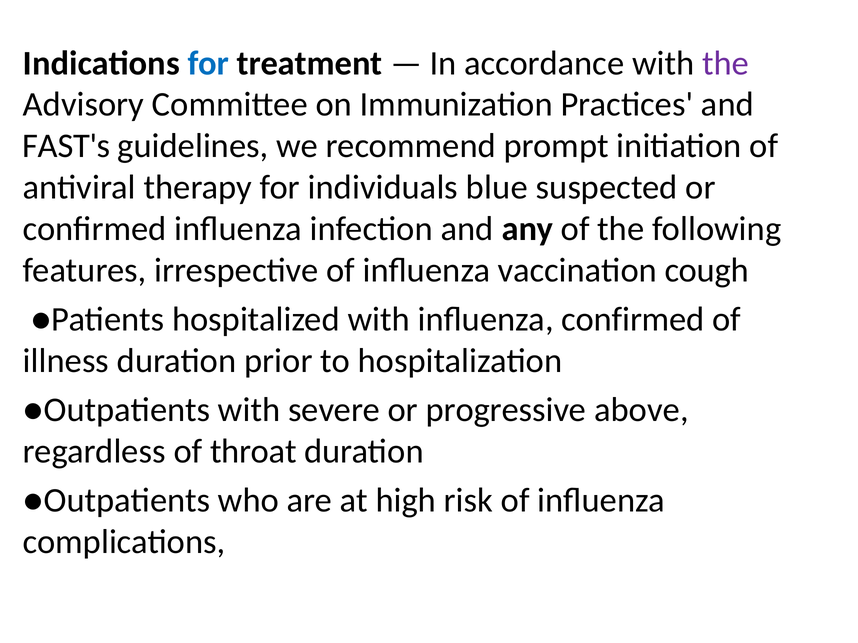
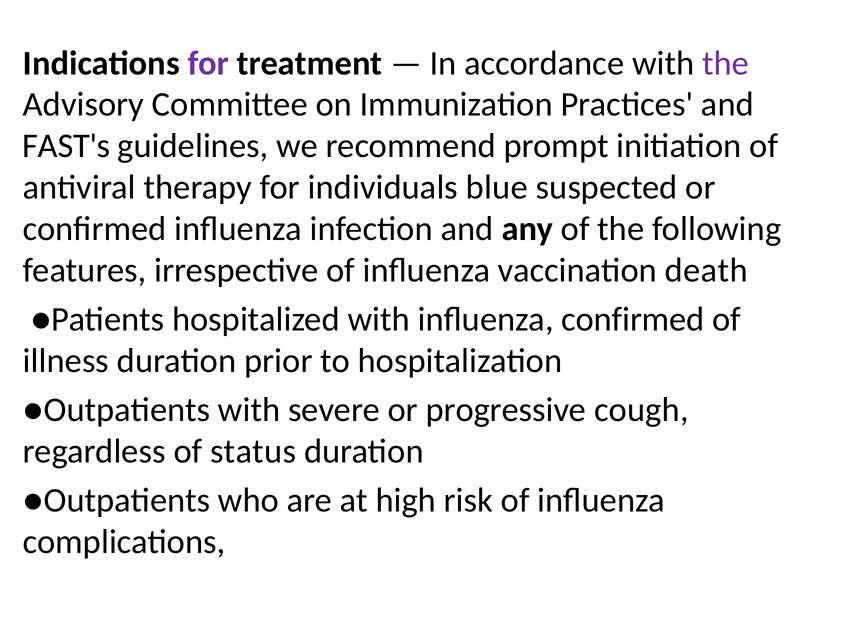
for colour: blue -> purple (208, 63)
cough: cough -> death (706, 271)
above: above -> cough (641, 410)
throat: throat -> status (253, 452)
